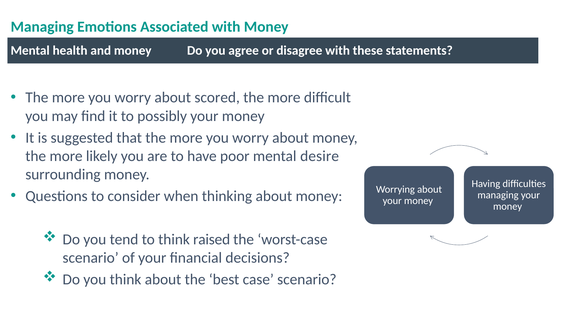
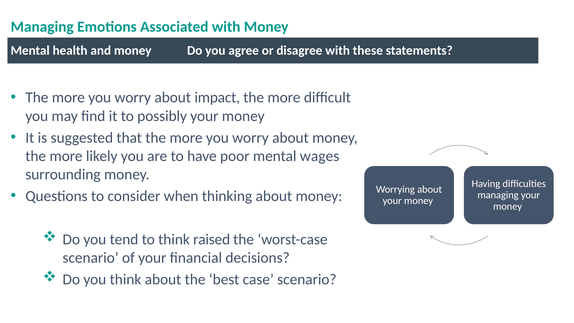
scored: scored -> impact (217, 98)
desire: desire -> wages (320, 156)
